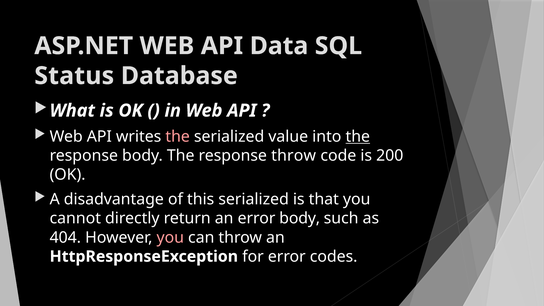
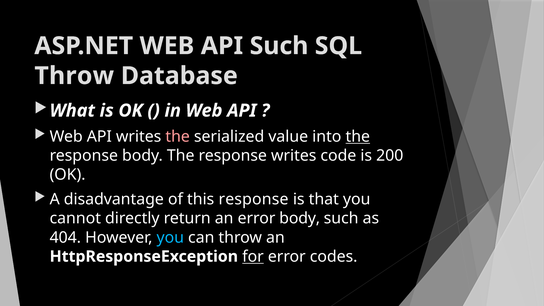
API Data: Data -> Such (279, 46)
Status: Status -> Throw (74, 76)
response throw: throw -> writes (294, 156)
this serialized: serialized -> response (254, 199)
you colour: pink -> light blue (170, 237)
for underline: none -> present (253, 256)
